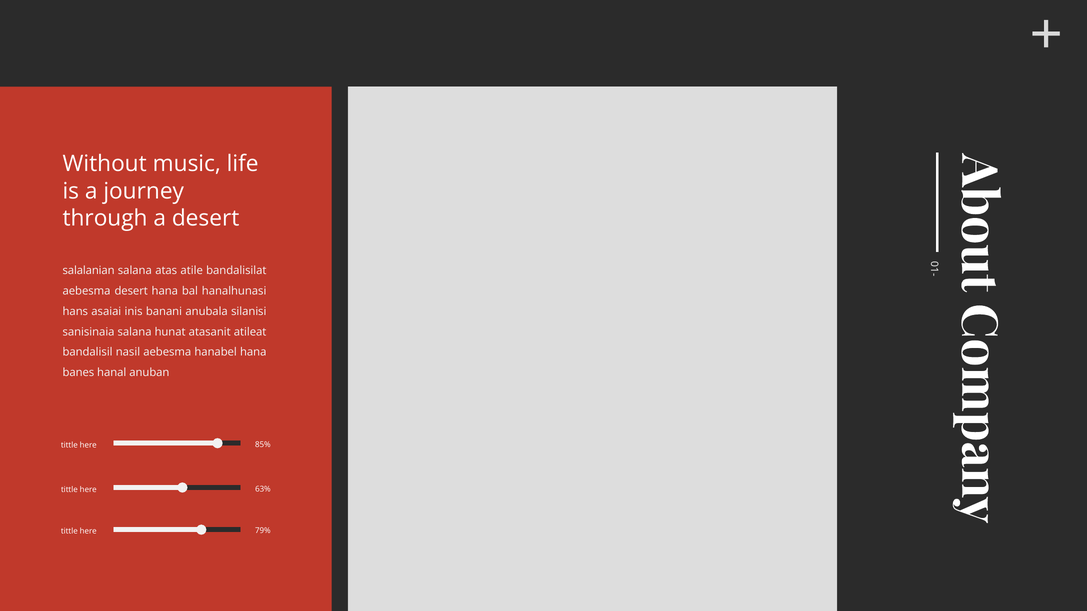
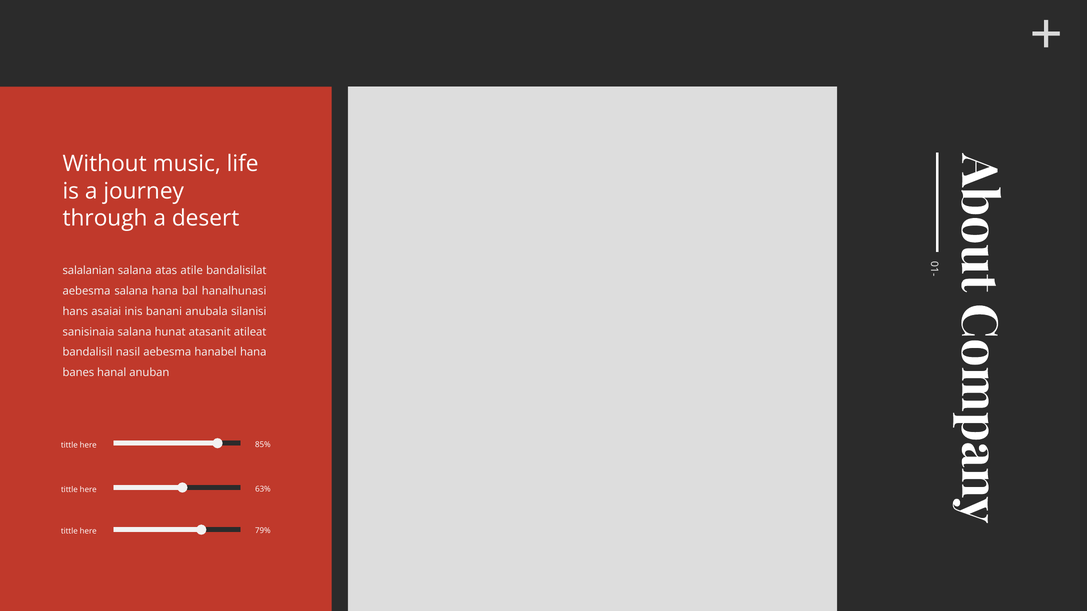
aebesma desert: desert -> salana (131, 291)
